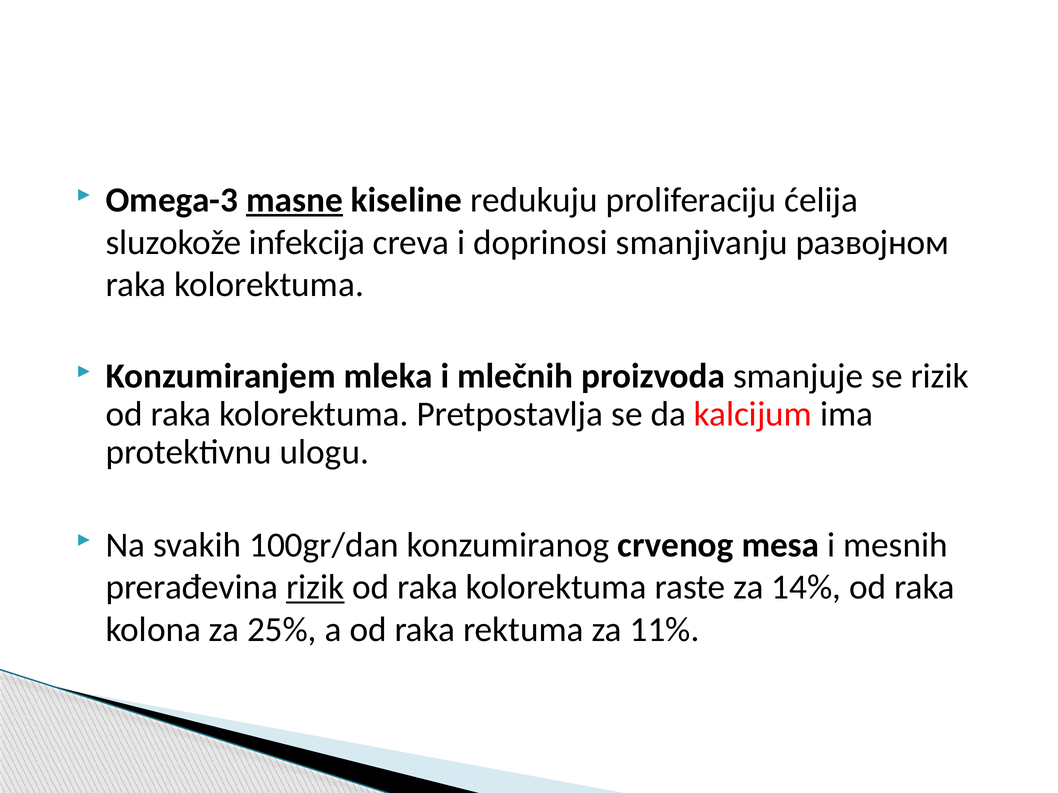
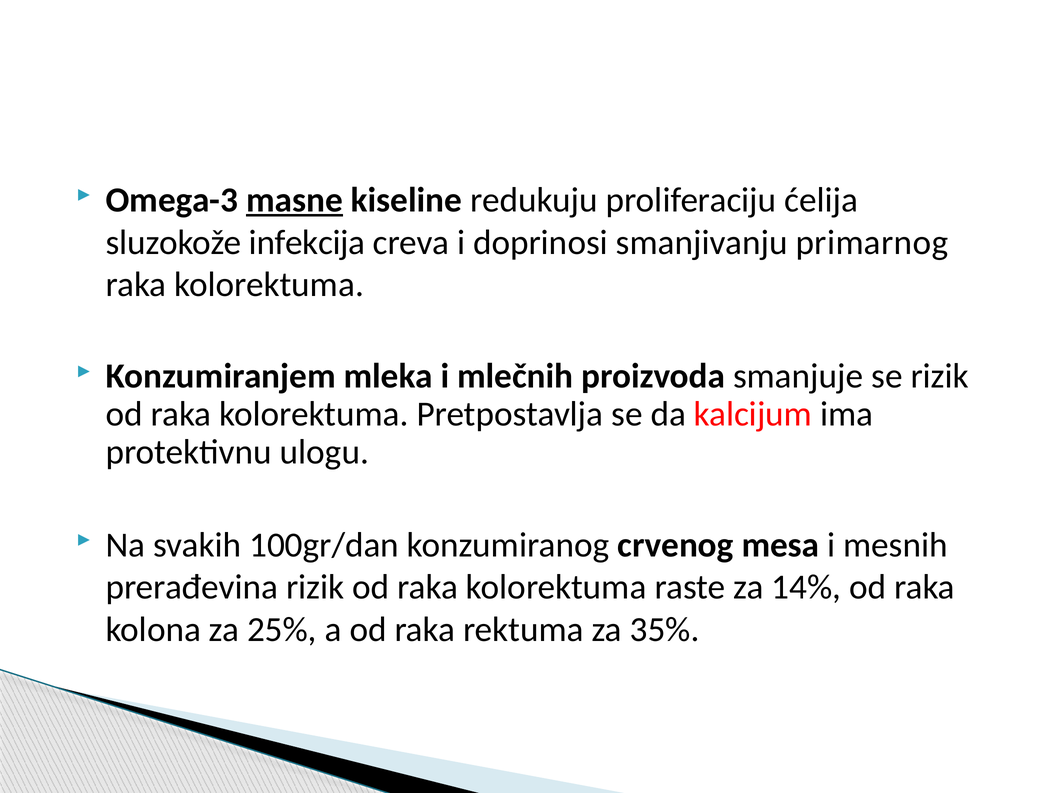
развојном: развојном -> primarnog (872, 243)
rizik underline: present -> none (315, 588)
11%: 11% -> 35% (665, 630)
